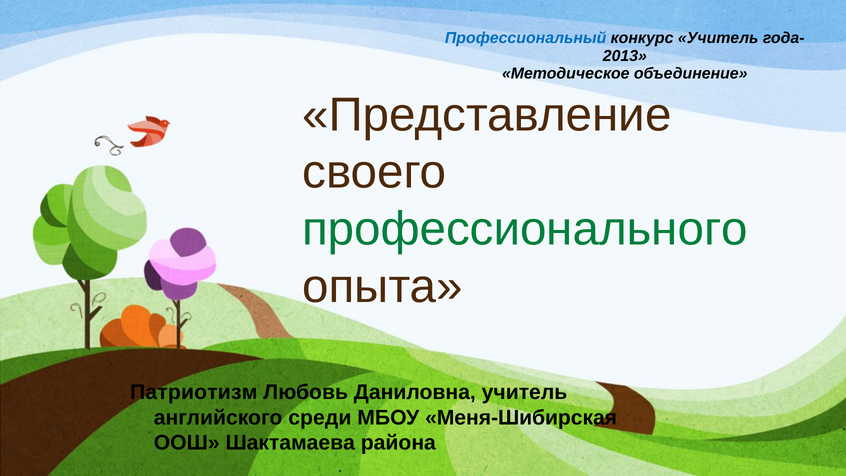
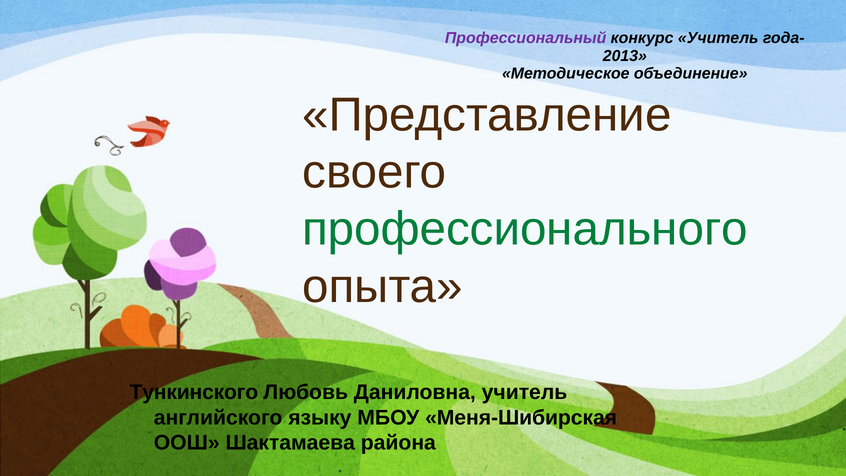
Профессиональный colour: blue -> purple (526, 38)
Патриотизм: Патриотизм -> Тункинского (194, 392)
среди: среди -> языку (320, 417)
